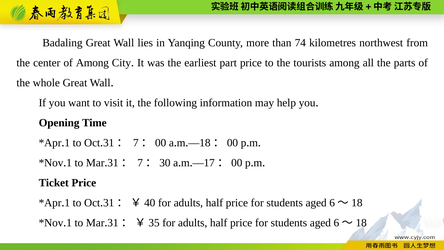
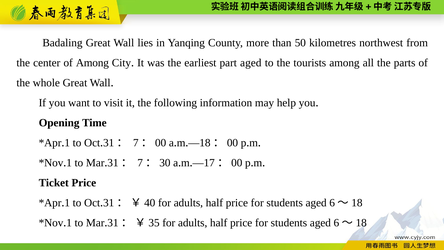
74: 74 -> 50 (300, 43)
part price: price -> aged (251, 63)
